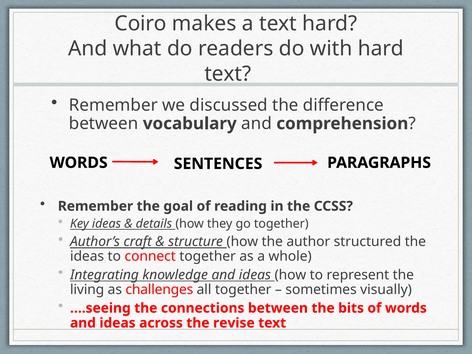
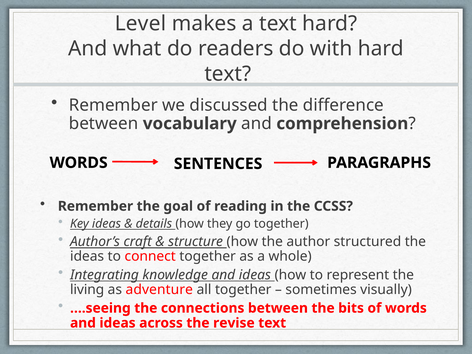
Coiro: Coiro -> Level (140, 23)
challenges: challenges -> adventure (159, 290)
